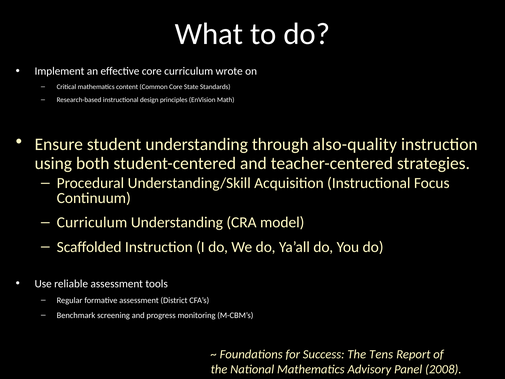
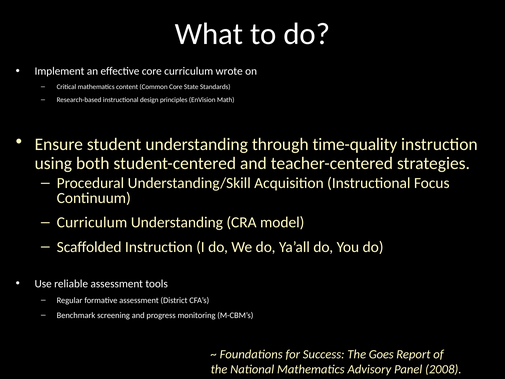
also-quality: also-quality -> time-quality (355, 144)
Tens: Tens -> Goes (381, 354)
